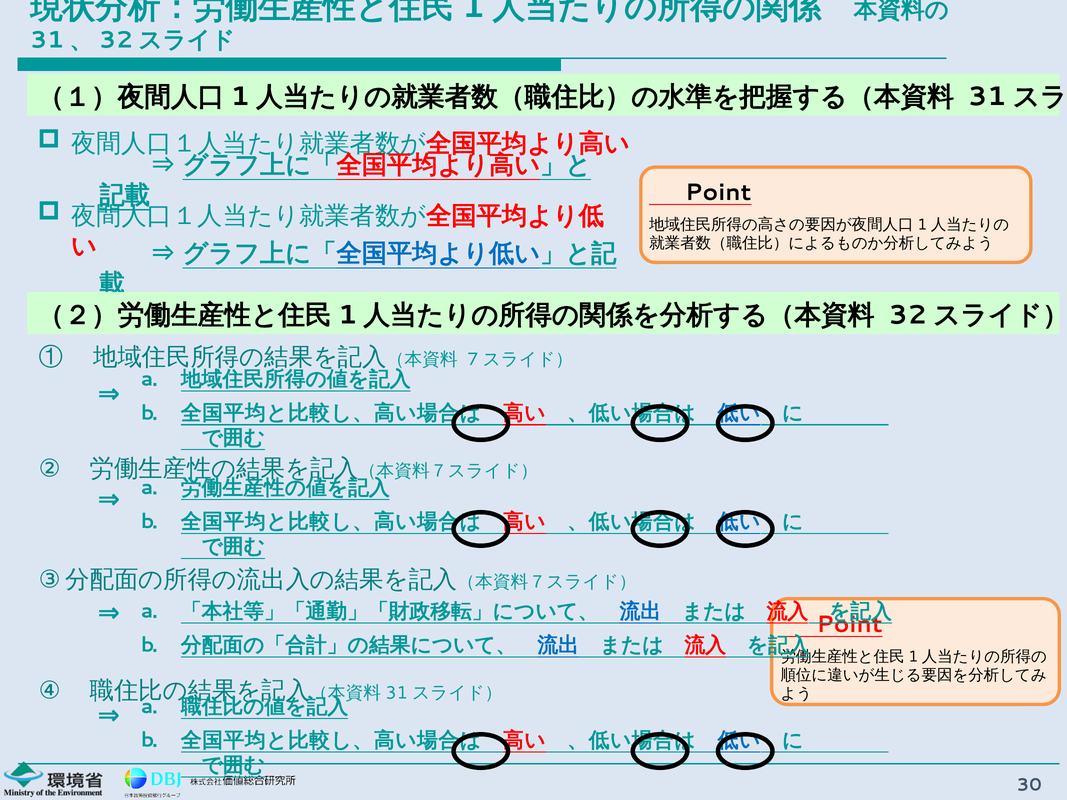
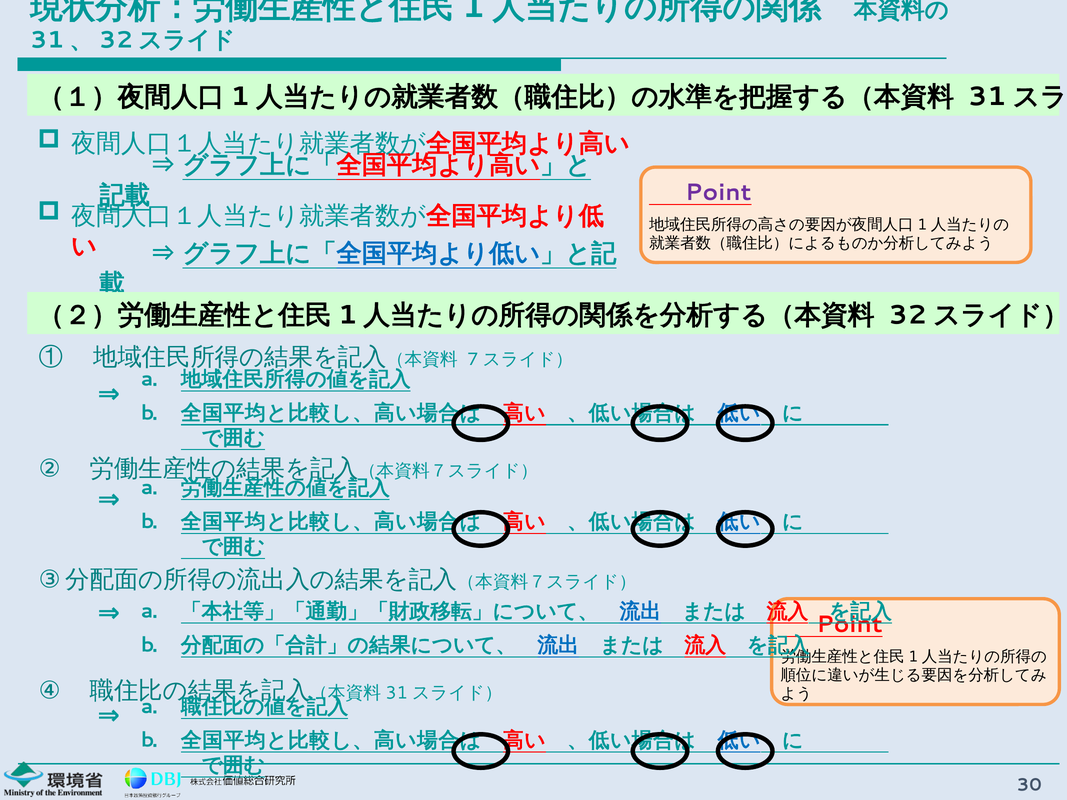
Point colour: black -> purple (718, 193)
